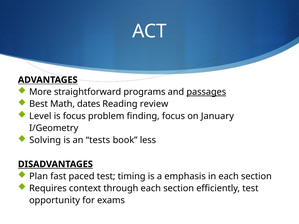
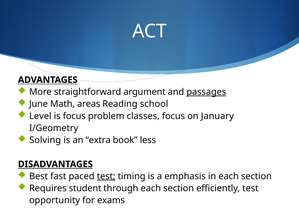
programs: programs -> argument (144, 92)
Best: Best -> June (39, 104)
dates: dates -> areas (89, 104)
review: review -> school (154, 104)
finding: finding -> classes (143, 116)
tests: tests -> extra (98, 140)
Plan: Plan -> Best (39, 176)
test underline: none -> present (106, 176)
context: context -> student (85, 188)
